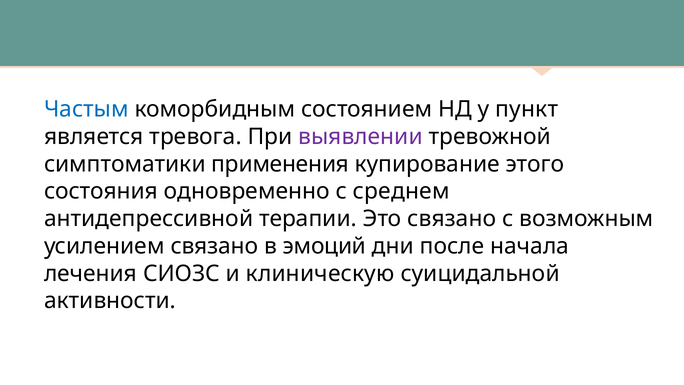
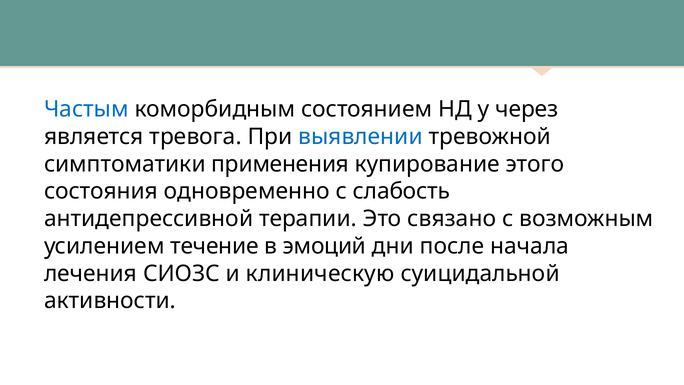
пункт: пункт -> через (527, 109)
выявлении colour: purple -> blue (361, 137)
среднем: среднем -> слабость (401, 191)
усилением связано: связано -> течение (214, 246)
